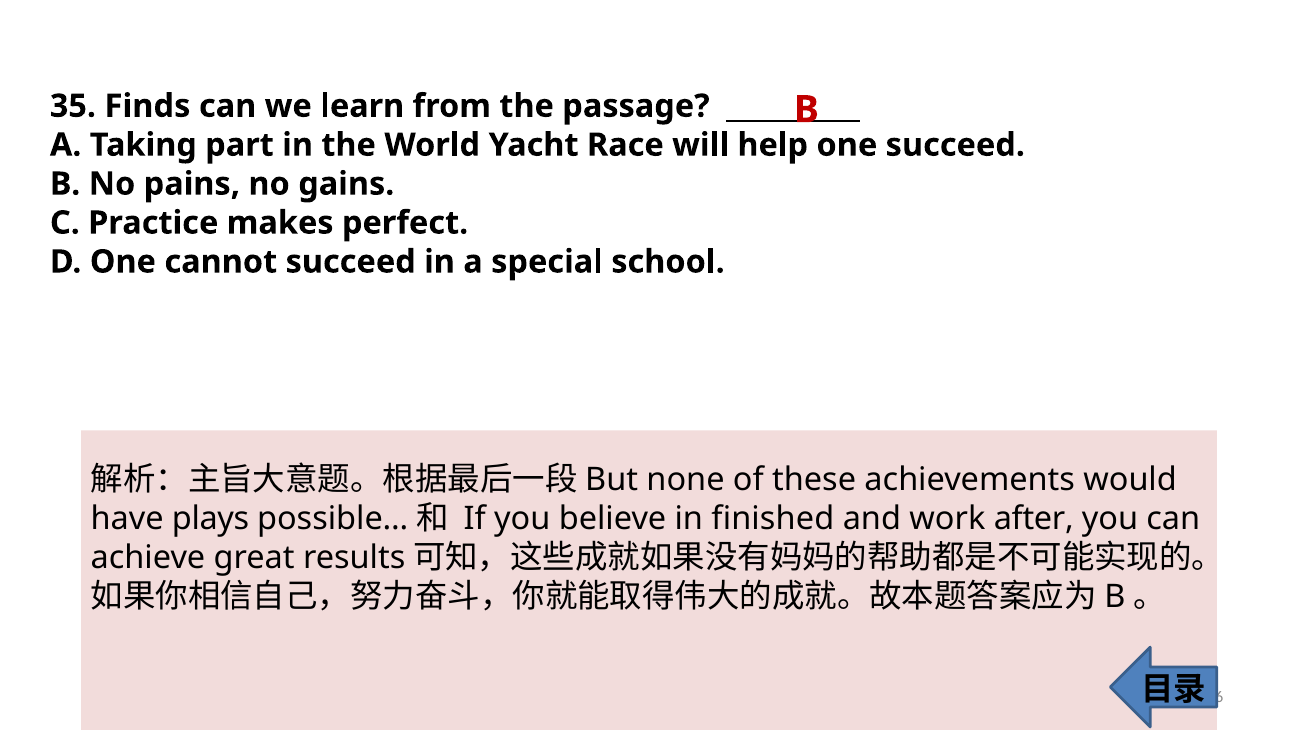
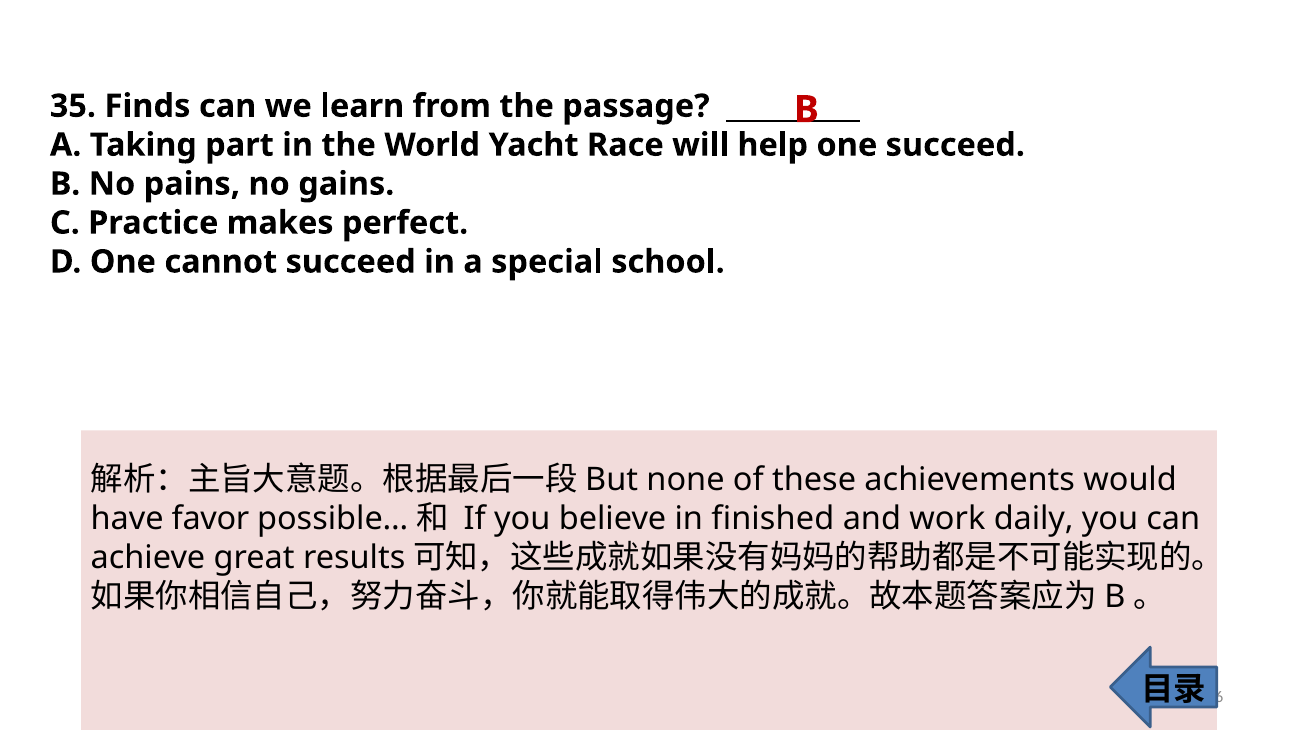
plays: plays -> favor (211, 519)
after: after -> daily (1034, 519)
